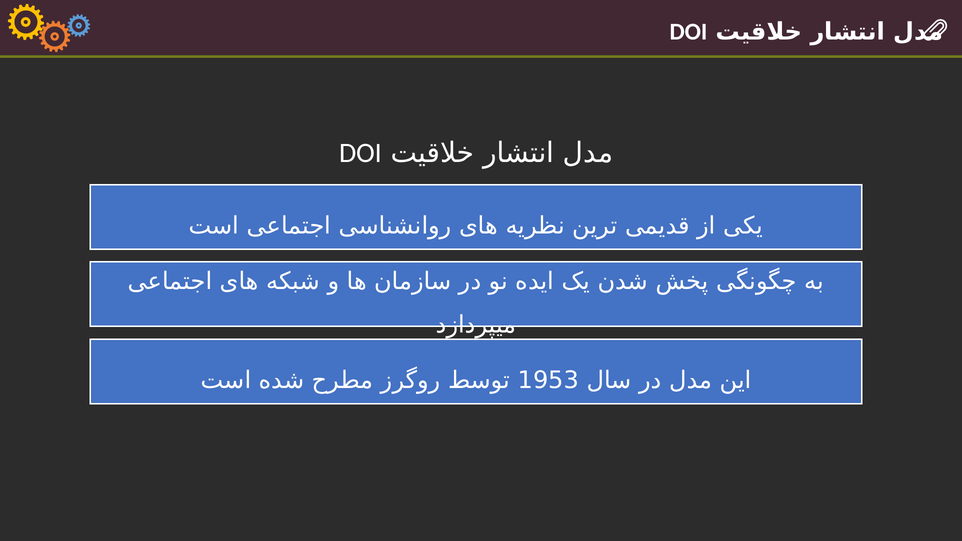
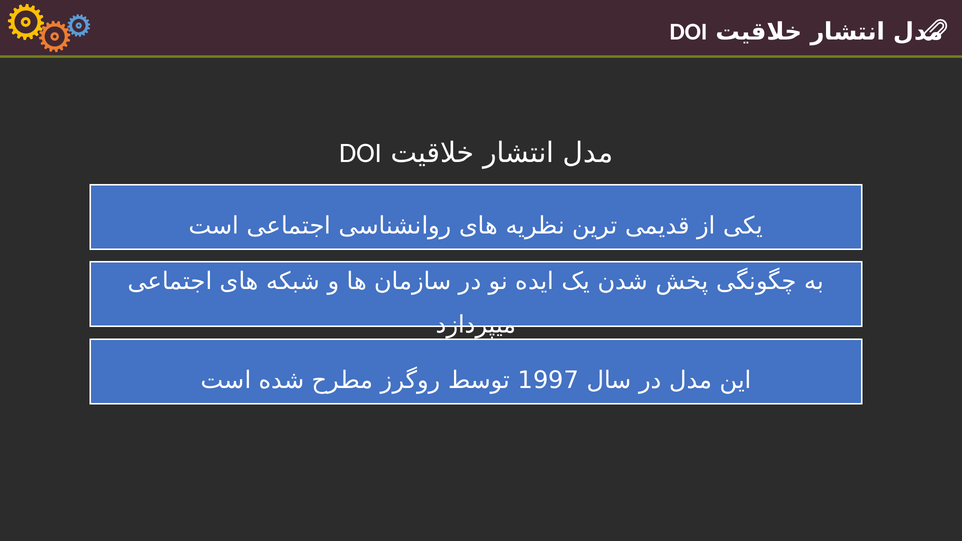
1953: 1953 -> 1997 (548, 380)
